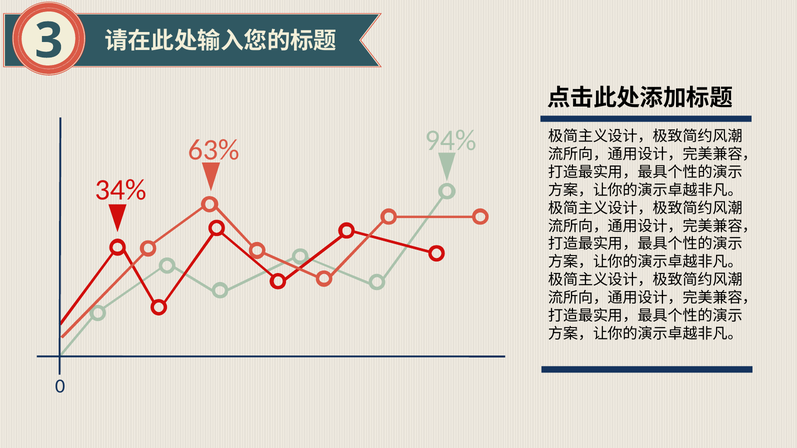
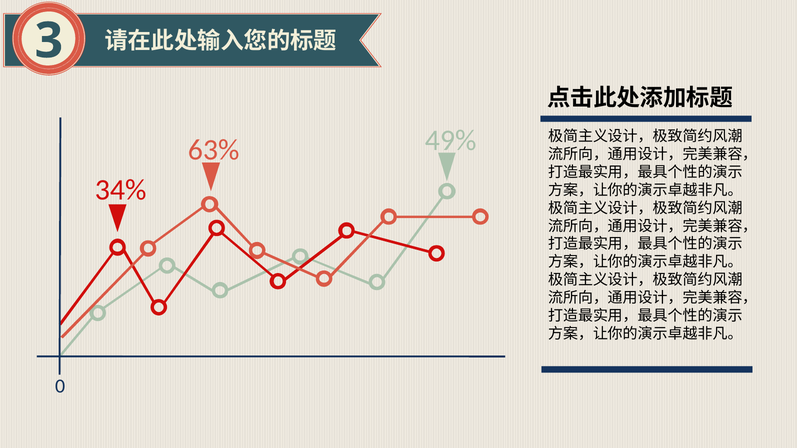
94%: 94% -> 49% (451, 141)
